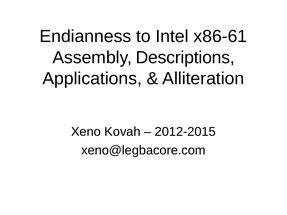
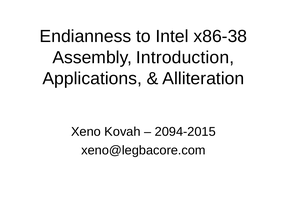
x86-61: x86-61 -> x86-38 (220, 36)
Descriptions: Descriptions -> Introduction (185, 57)
2012-2015: 2012-2015 -> 2094-2015 (185, 132)
